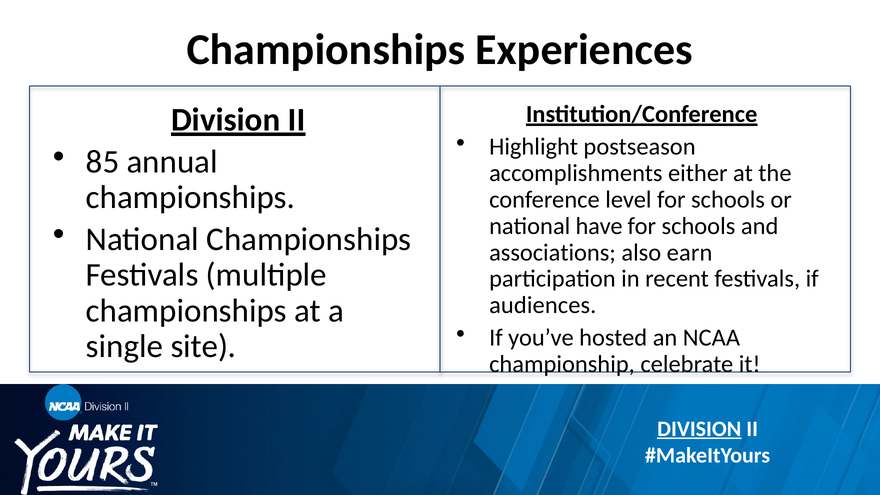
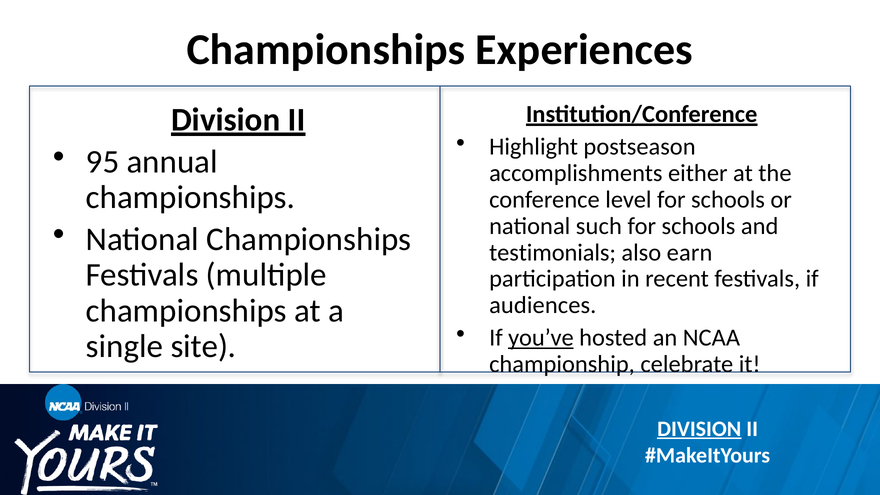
85: 85 -> 95 (103, 162)
have: have -> such (599, 226)
associations: associations -> testimonials (553, 252)
you’ve underline: none -> present (541, 338)
